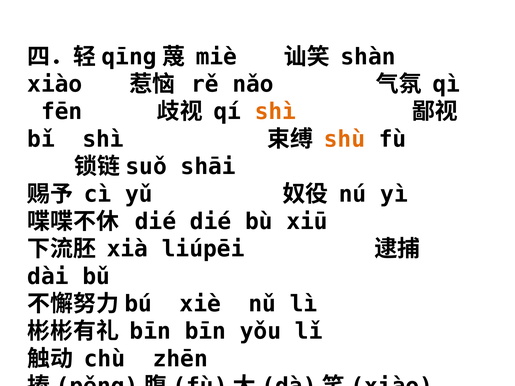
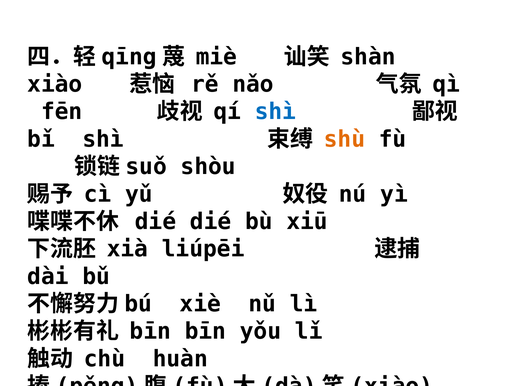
shì colour: orange -> blue (275, 112)
shāi: shāi -> shòu (208, 167)
zhēn: zhēn -> huàn (180, 359)
